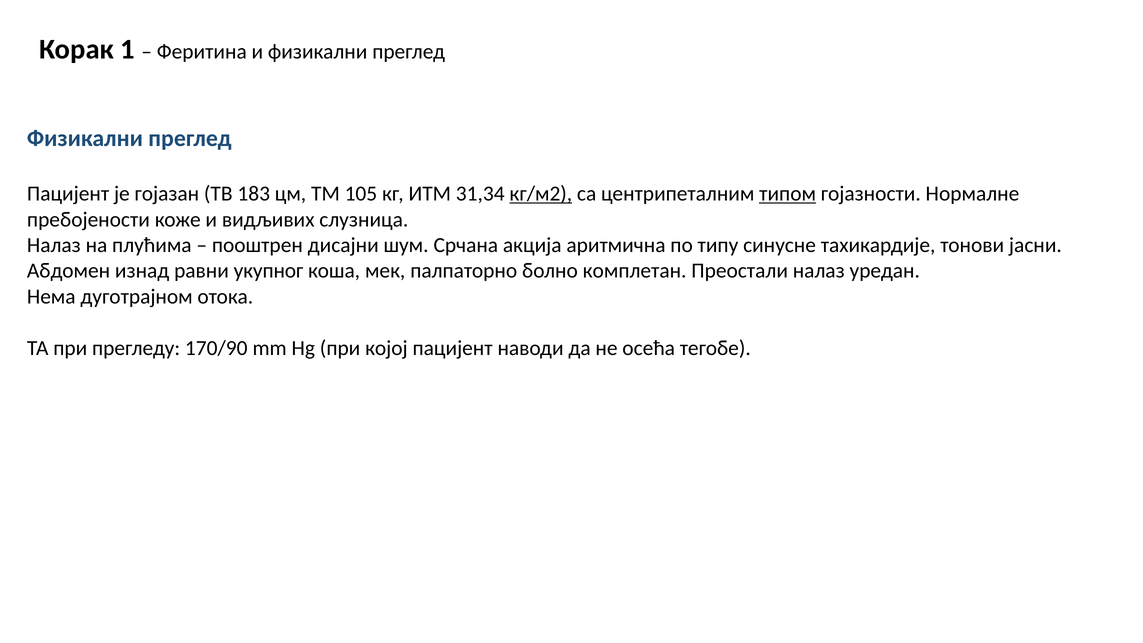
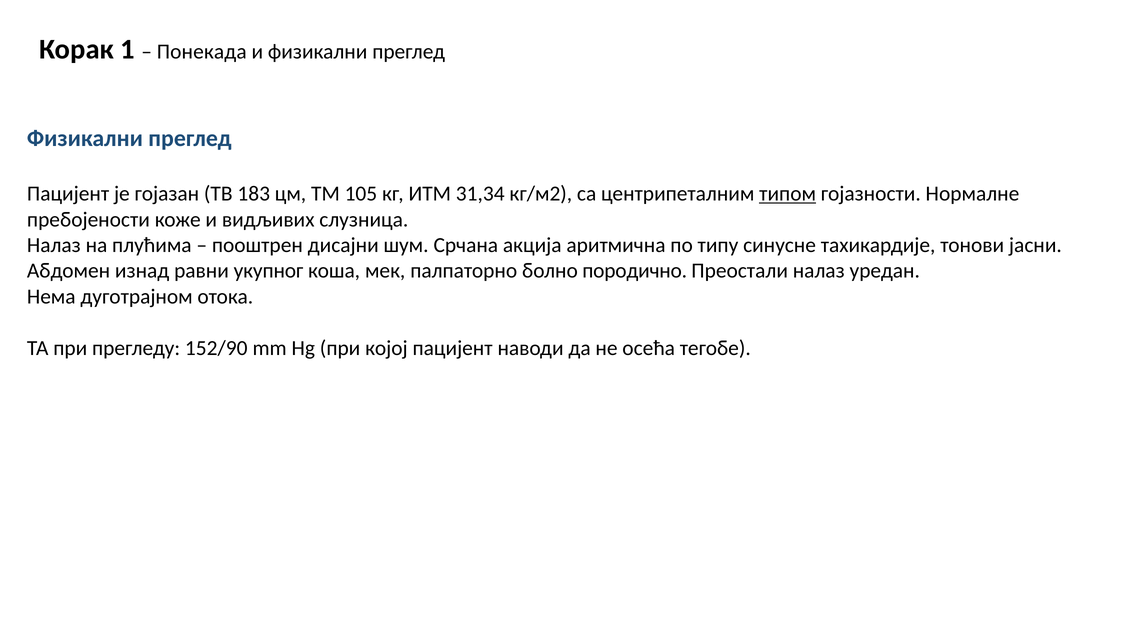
Феритина: Феритина -> Понекада (202, 52)
кг/м2 underline: present -> none (541, 194)
комплетан: комплетан -> породично (635, 271)
170/90: 170/90 -> 152/90 (216, 348)
